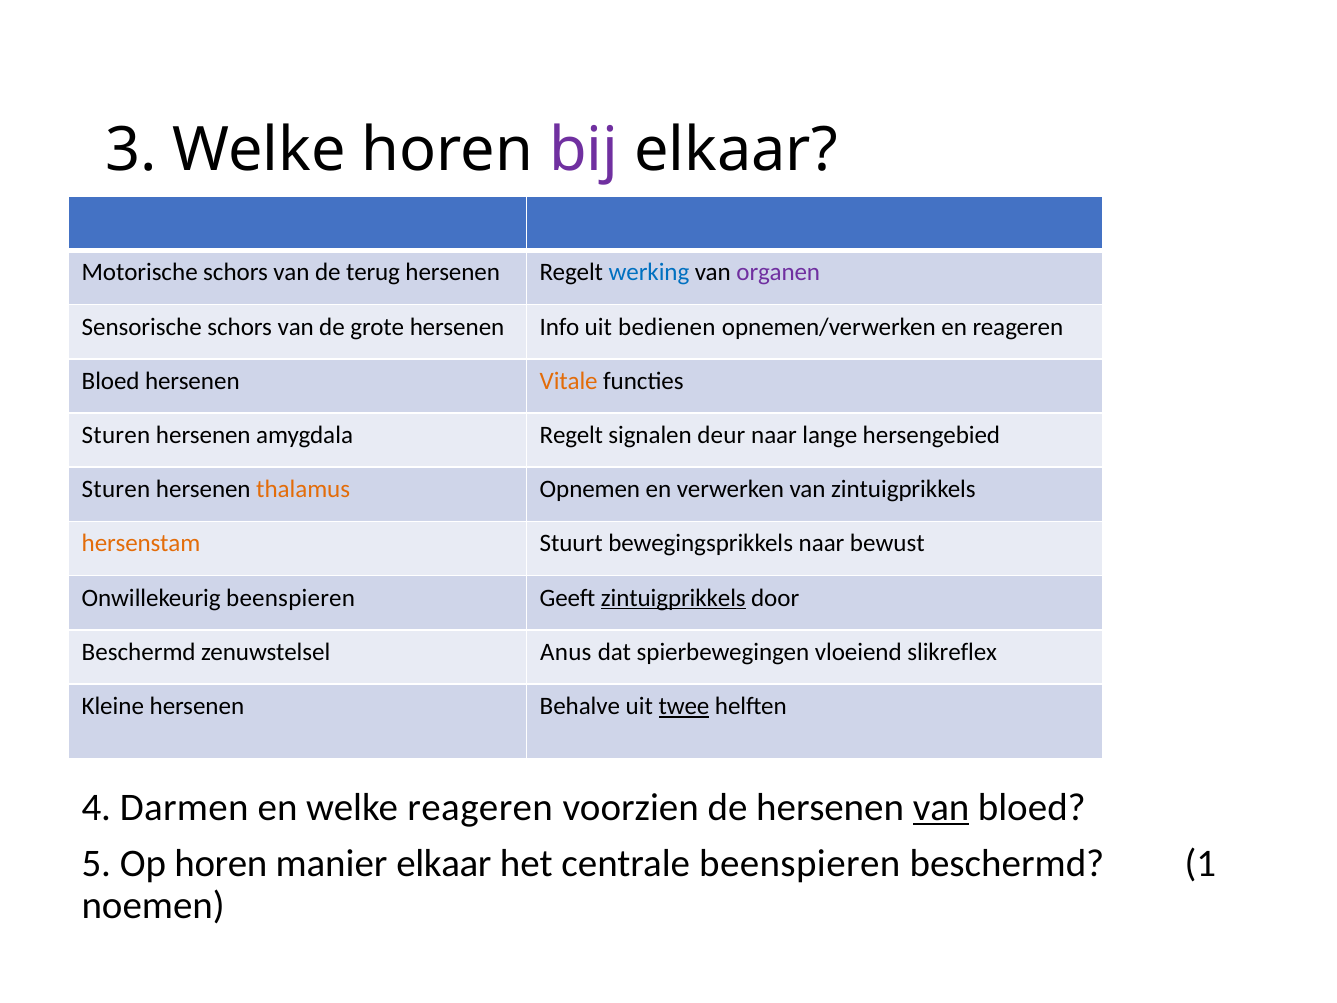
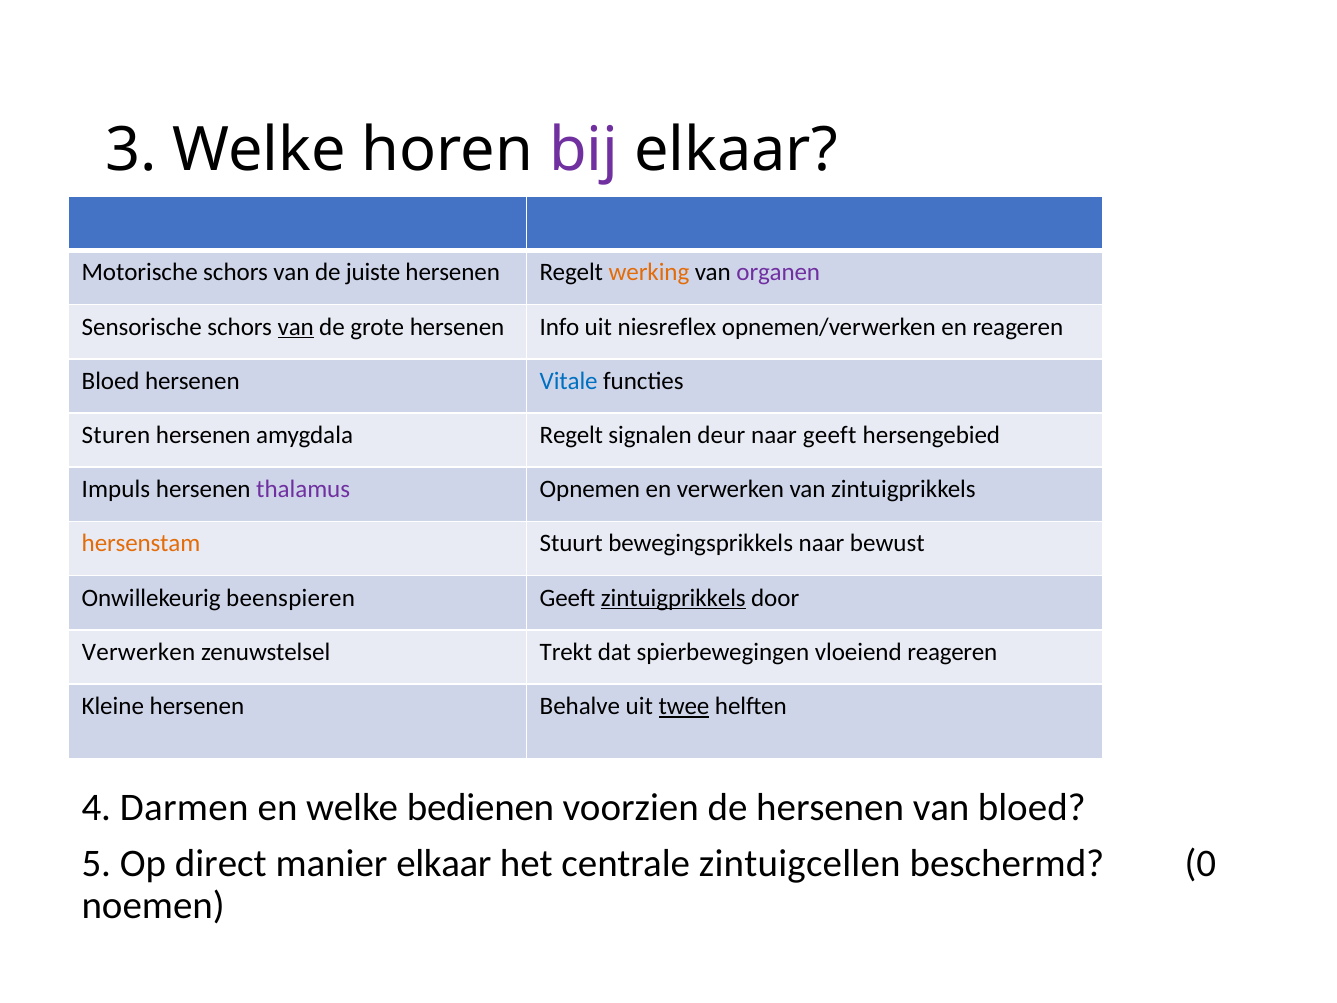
terug: terug -> juiste (373, 273)
werking colour: blue -> orange (649, 273)
van underline: none -> present (296, 327)
bedienen: bedienen -> niesreflex (667, 327)
Vitale colour: orange -> blue (569, 381)
naar lange: lange -> geeft (830, 435)
Sturen: Sturen -> Impuls (116, 489)
thalamus colour: orange -> purple (303, 489)
Beschermd: Beschermd -> Verwerken (139, 652)
Anus: Anus -> Trekt (566, 652)
vloeiend slikreflex: slikreflex -> reageren (952, 652)
welke reageren: reageren -> bedienen (481, 807)
van underline: present -> none (941, 807)
Op horen: horen -> direct (221, 863)
centrale beenspieren: beenspieren -> zintuigcellen (800, 863)
1: 1 -> 0 (1200, 863)
